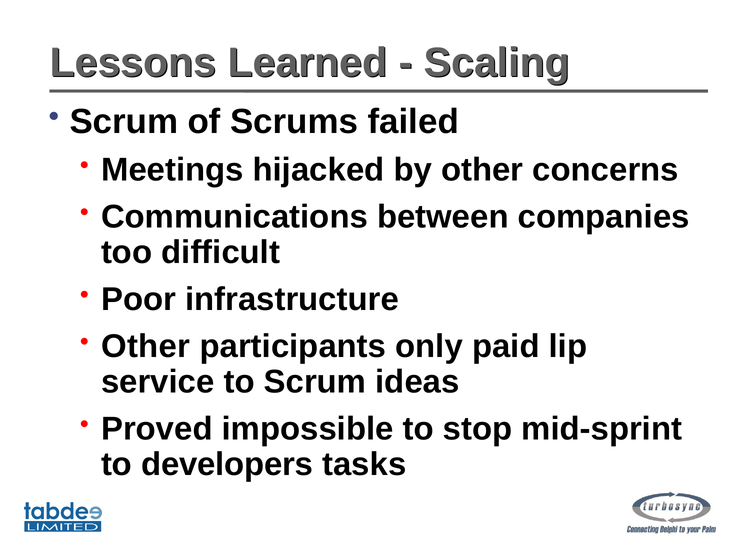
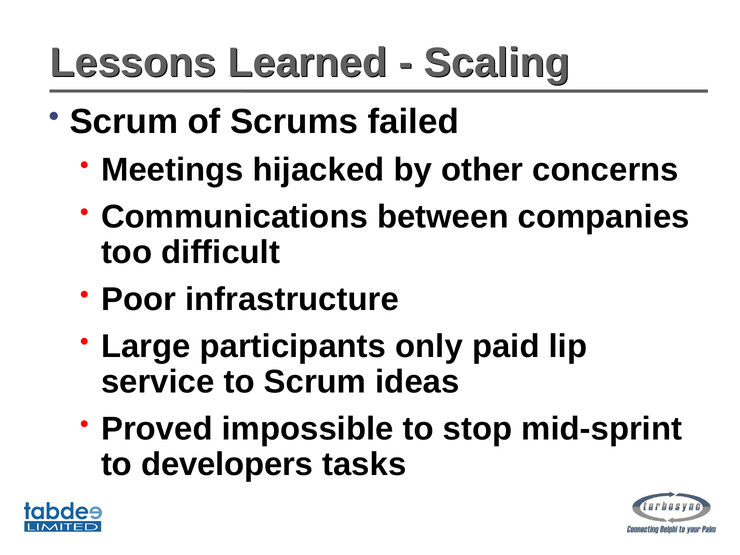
Other: Other -> Large (146, 346)
